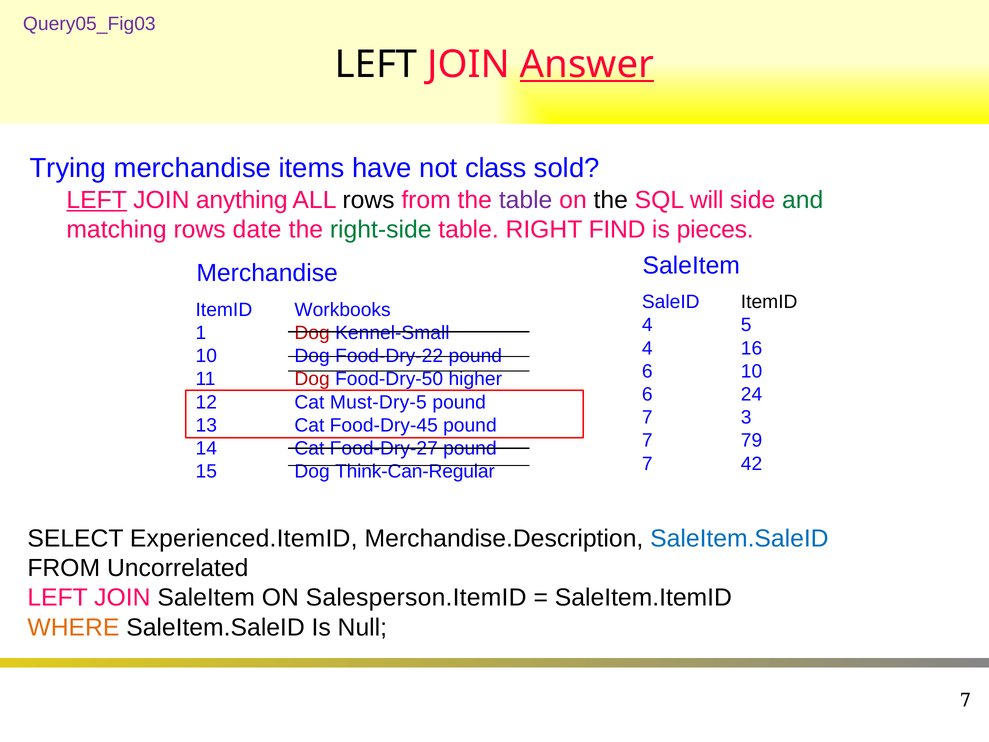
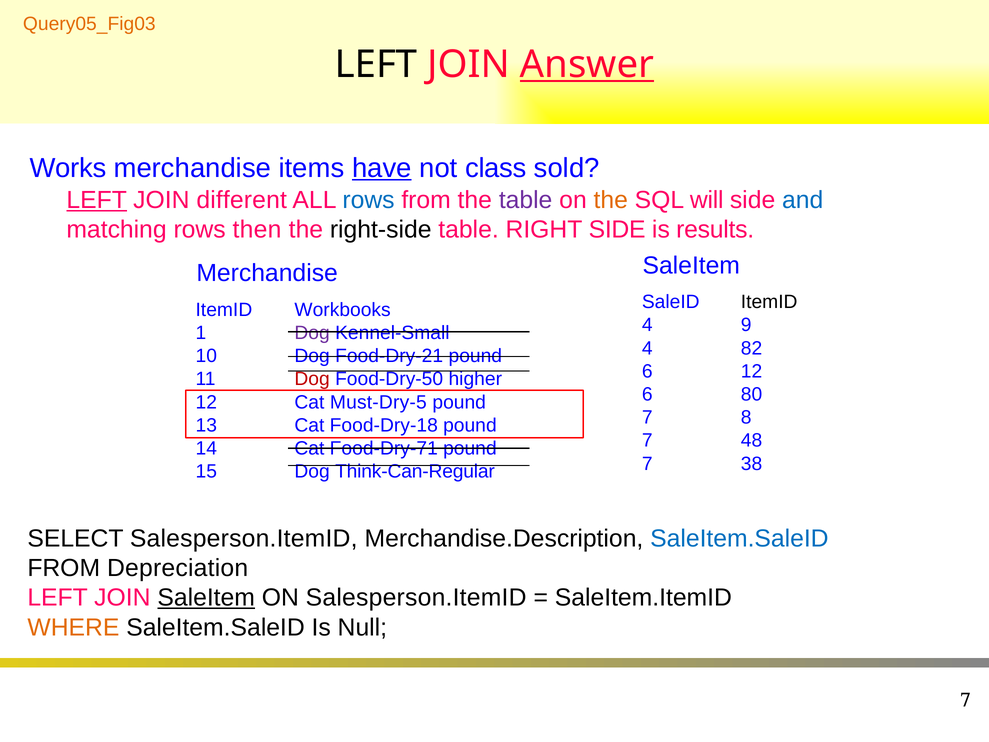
Query05_Fig03 colour: purple -> orange (89, 24)
Trying: Trying -> Works (68, 168)
have underline: none -> present (382, 168)
anything: anything -> different (242, 200)
rows colour: black -> blue (368, 200)
the colour: black -> orange (611, 200)
and colour: green -> blue (803, 200)
date: date -> then (257, 230)
right-side colour: green -> black (381, 230)
RIGHT FIND: FIND -> SIDE (617, 230)
pieces: pieces -> results (715, 230)
5: 5 -> 9 (746, 325)
Dog colour: red -> purple (312, 333)
16: 16 -> 82 (752, 348)
Food-Dry-22: Food-Dry-22 -> Food-Dry-21 (389, 356)
6 10: 10 -> 12 (752, 371)
24: 24 -> 80 (752, 394)
3: 3 -> 8 (746, 417)
Food-Dry-45: Food-Dry-45 -> Food-Dry-18 (384, 425)
79: 79 -> 48 (752, 440)
Food-Dry-27: Food-Dry-27 -> Food-Dry-71 (384, 448)
42: 42 -> 38 (752, 464)
SELECT Experienced.ItemID: Experienced.ItemID -> Salesperson.ItemID (244, 538)
Uncorrelated: Uncorrelated -> Depreciation (178, 568)
SaleItem underline: none -> present (206, 598)
